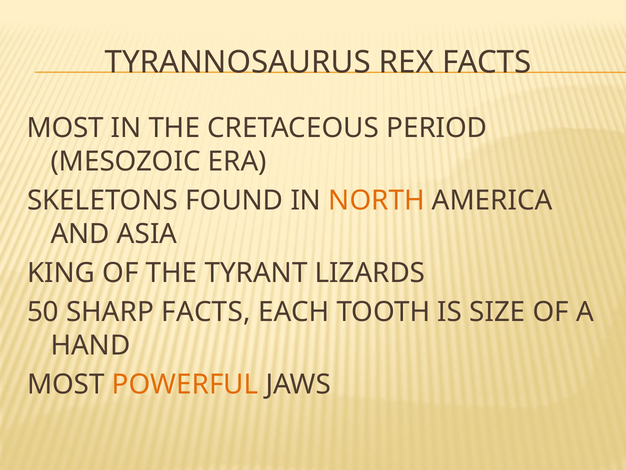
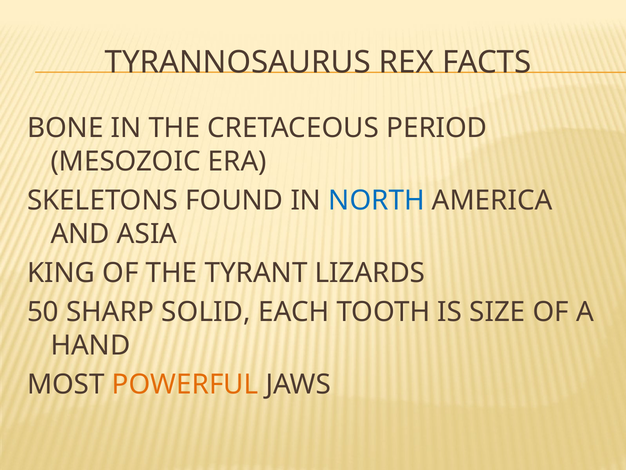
MOST: MOST -> BONE (65, 128)
NORTH colour: orange -> blue (377, 200)
SHARP FACTS: FACTS -> SOLID (206, 312)
